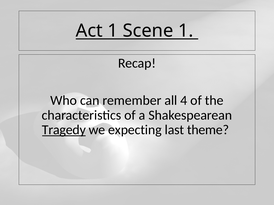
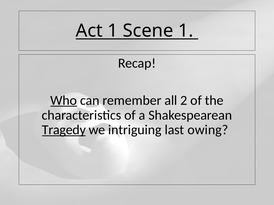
Who underline: none -> present (64, 101)
4: 4 -> 2 (184, 101)
expecting: expecting -> intriguing (135, 130)
theme: theme -> owing (208, 130)
